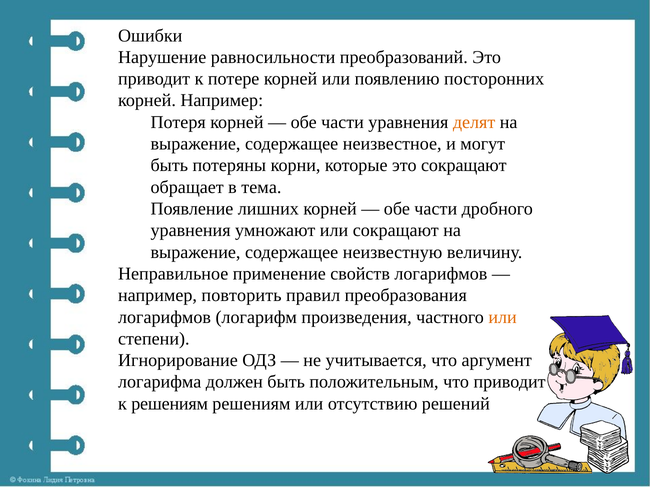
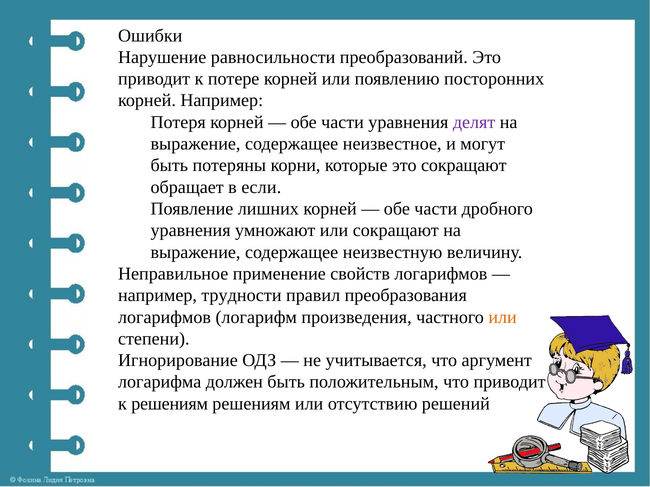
делят colour: orange -> purple (474, 122)
тема: тема -> если (261, 187)
повторить: повторить -> трудности (242, 296)
